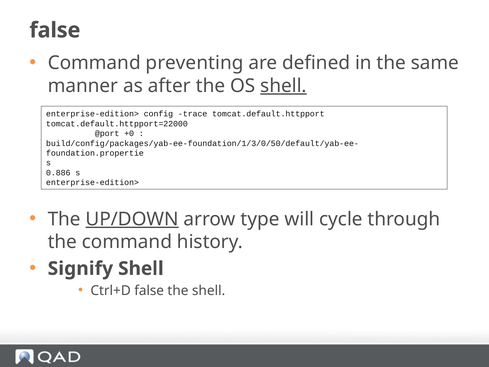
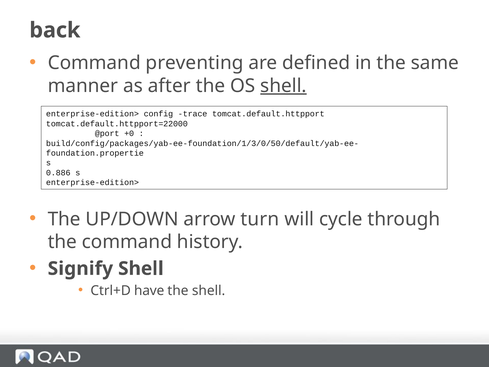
false: false -> back (55, 30)
UP/DOWN underline: present -> none (132, 219)
type: type -> turn (260, 219)
Ctrl+D false: false -> have (149, 290)
